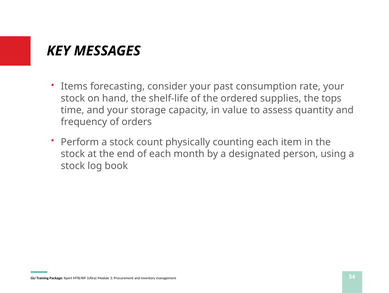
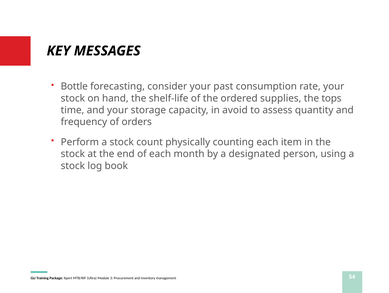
Items: Items -> Bottle (74, 86)
value: value -> avoid (235, 110)
